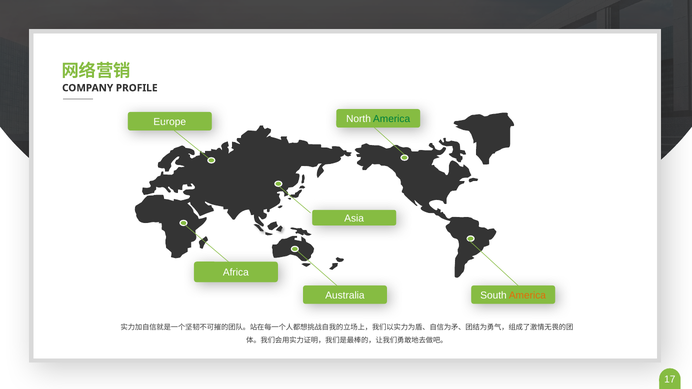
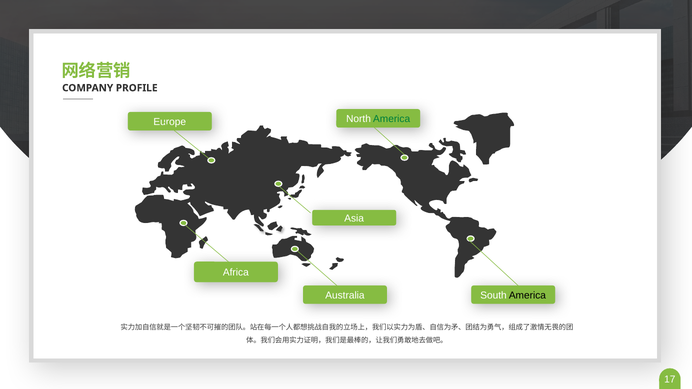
America colour: orange -> black (527, 296)
